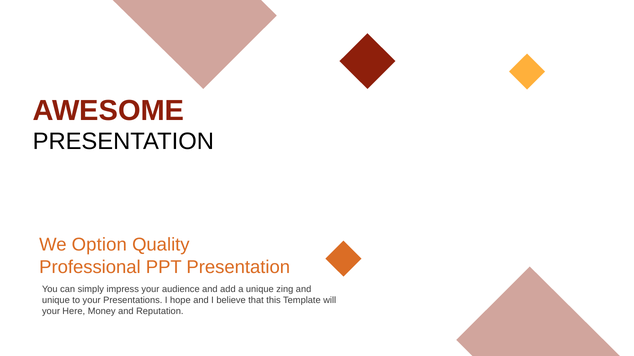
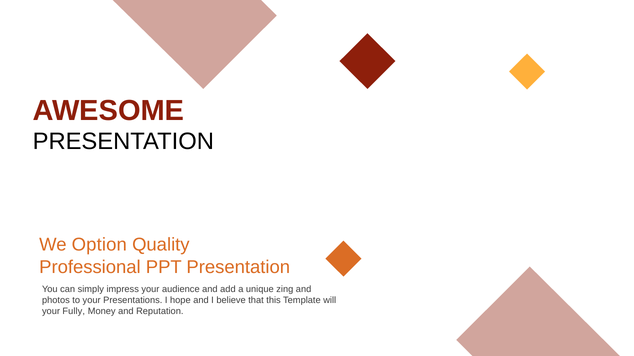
unique: unique -> photos (56, 301)
Here: Here -> Fully (74, 312)
